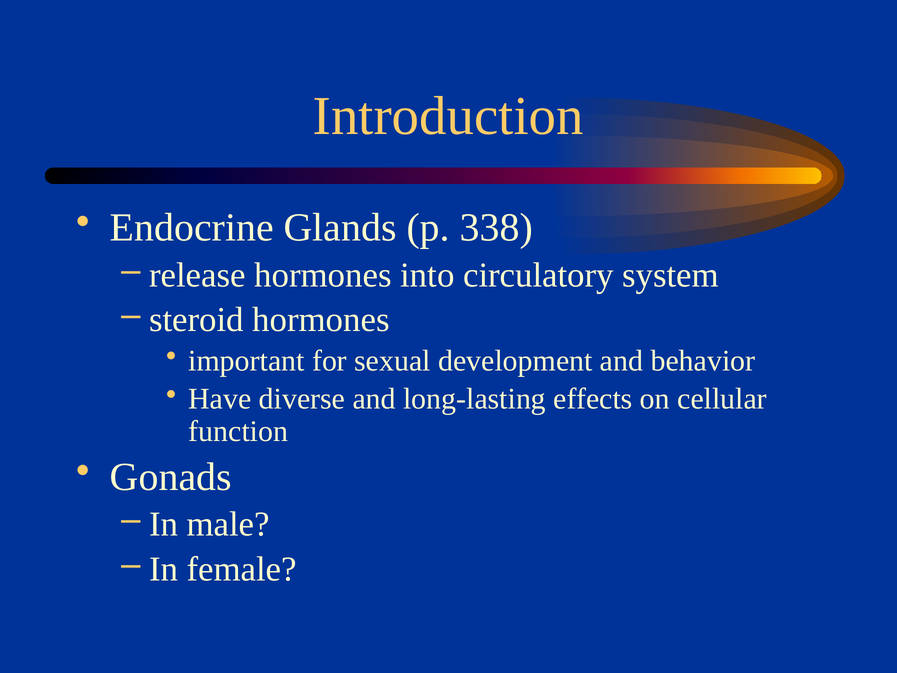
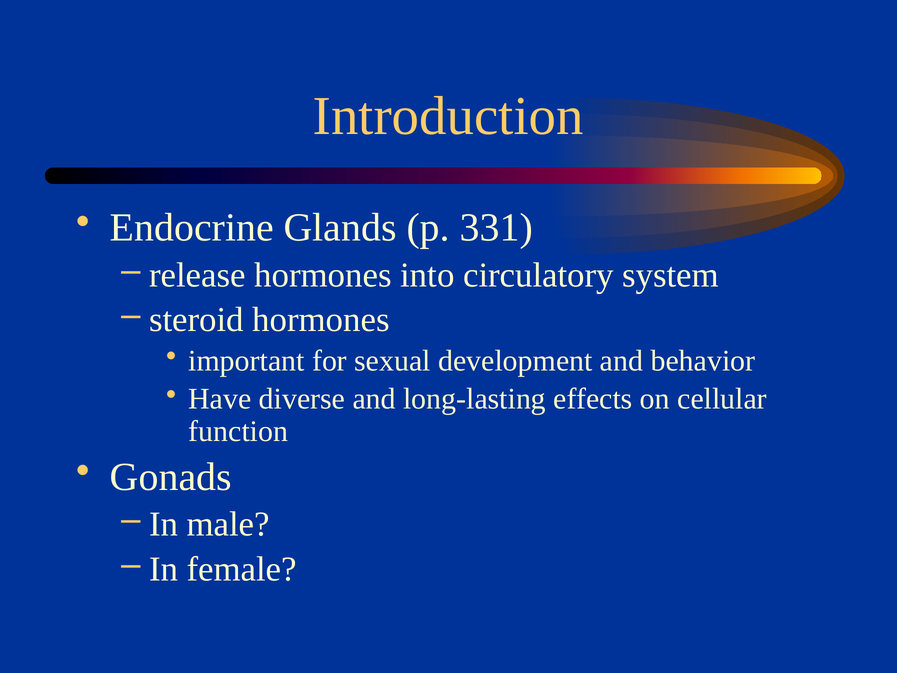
338: 338 -> 331 (496, 228)
